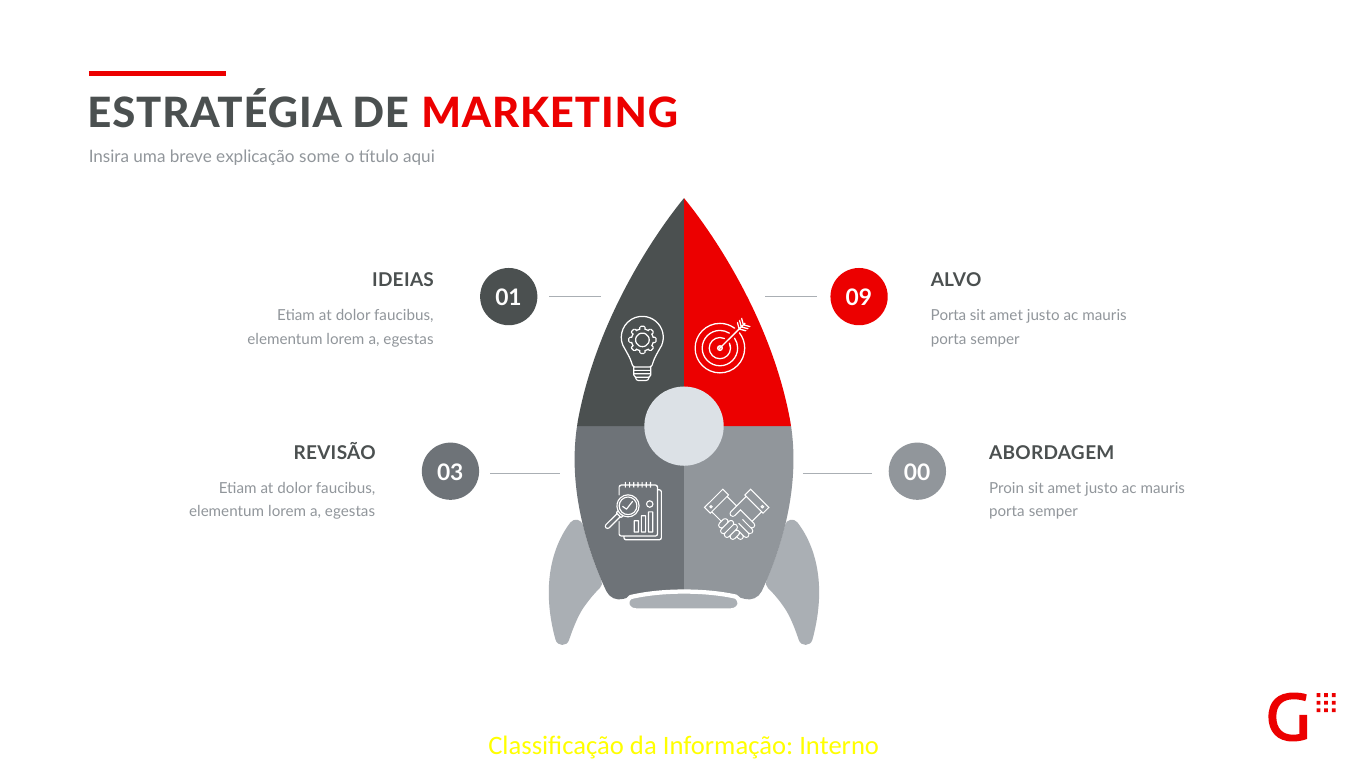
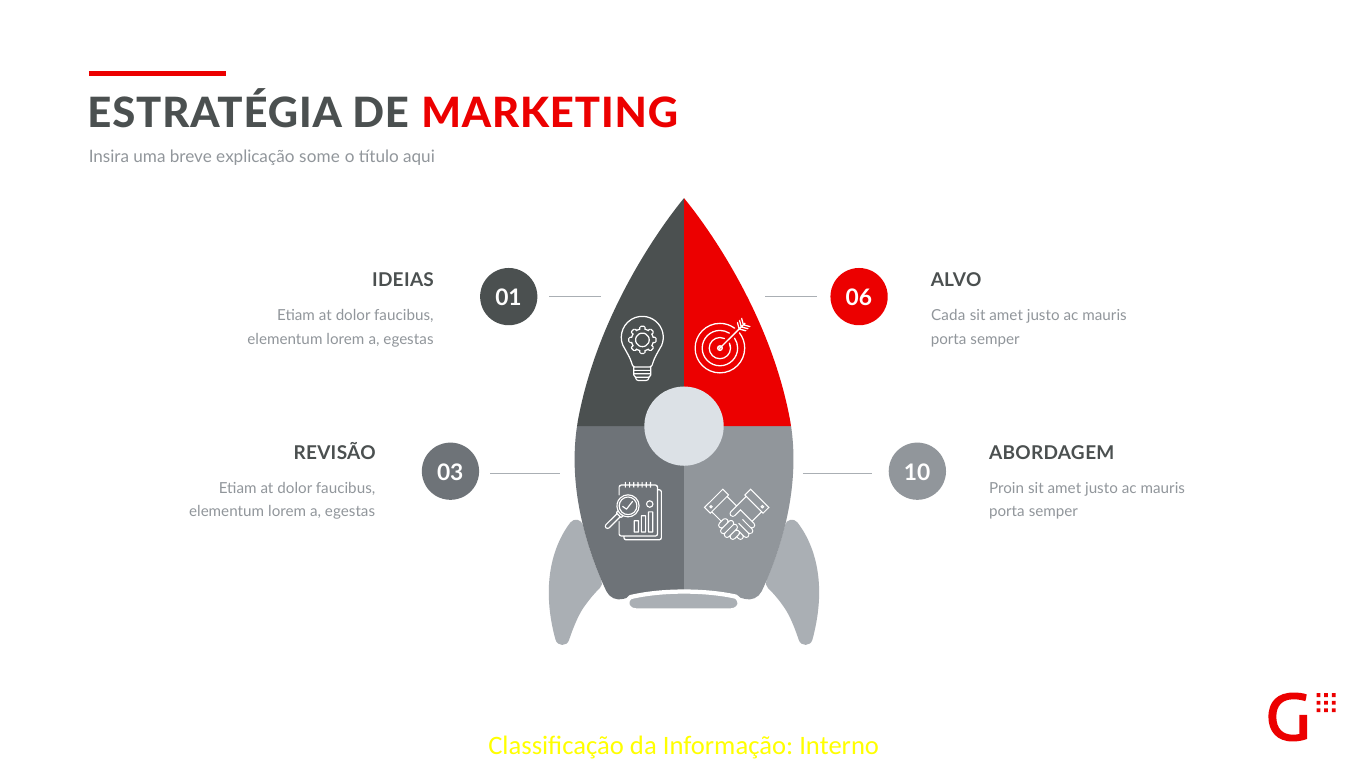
09: 09 -> 06 (859, 298)
Porta: Porta -> Cada (948, 316)
00: 00 -> 10 (917, 473)
